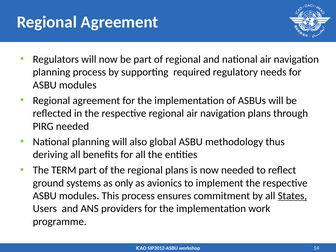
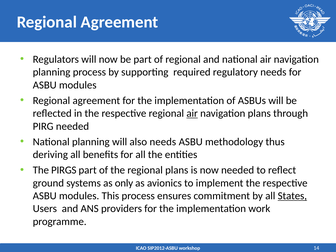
air underline: none -> present (192, 113)
also global: global -> needs (163, 142)
TERM: TERM -> PIRGS (64, 170)
